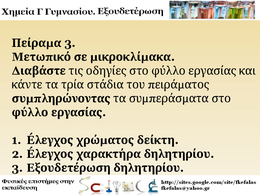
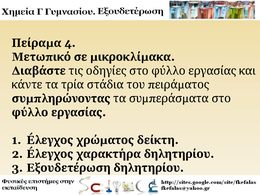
3: 3 -> 4 (70, 43)
